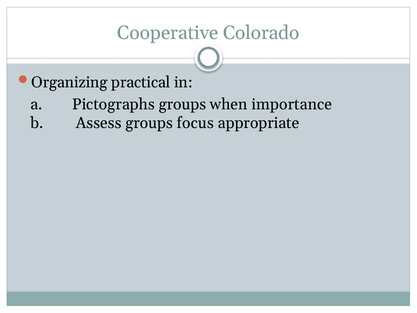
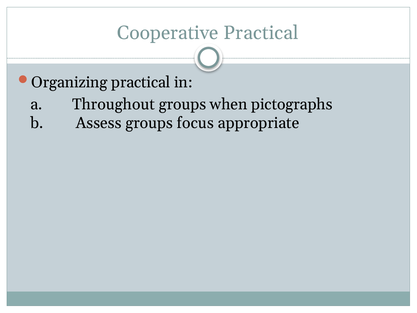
Cooperative Colorado: Colorado -> Practical (261, 33)
Pictographs: Pictographs -> Throughout (114, 104)
importance: importance -> pictographs (292, 104)
